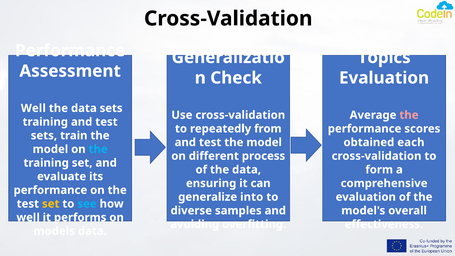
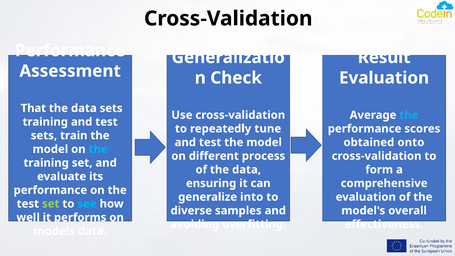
Topics: Topics -> Result (384, 57)
Well: Well -> That (33, 108)
the colour: pink -> light blue (409, 115)
from: from -> tune (268, 129)
each: each -> onto (411, 142)
set colour: yellow -> light green (51, 204)
